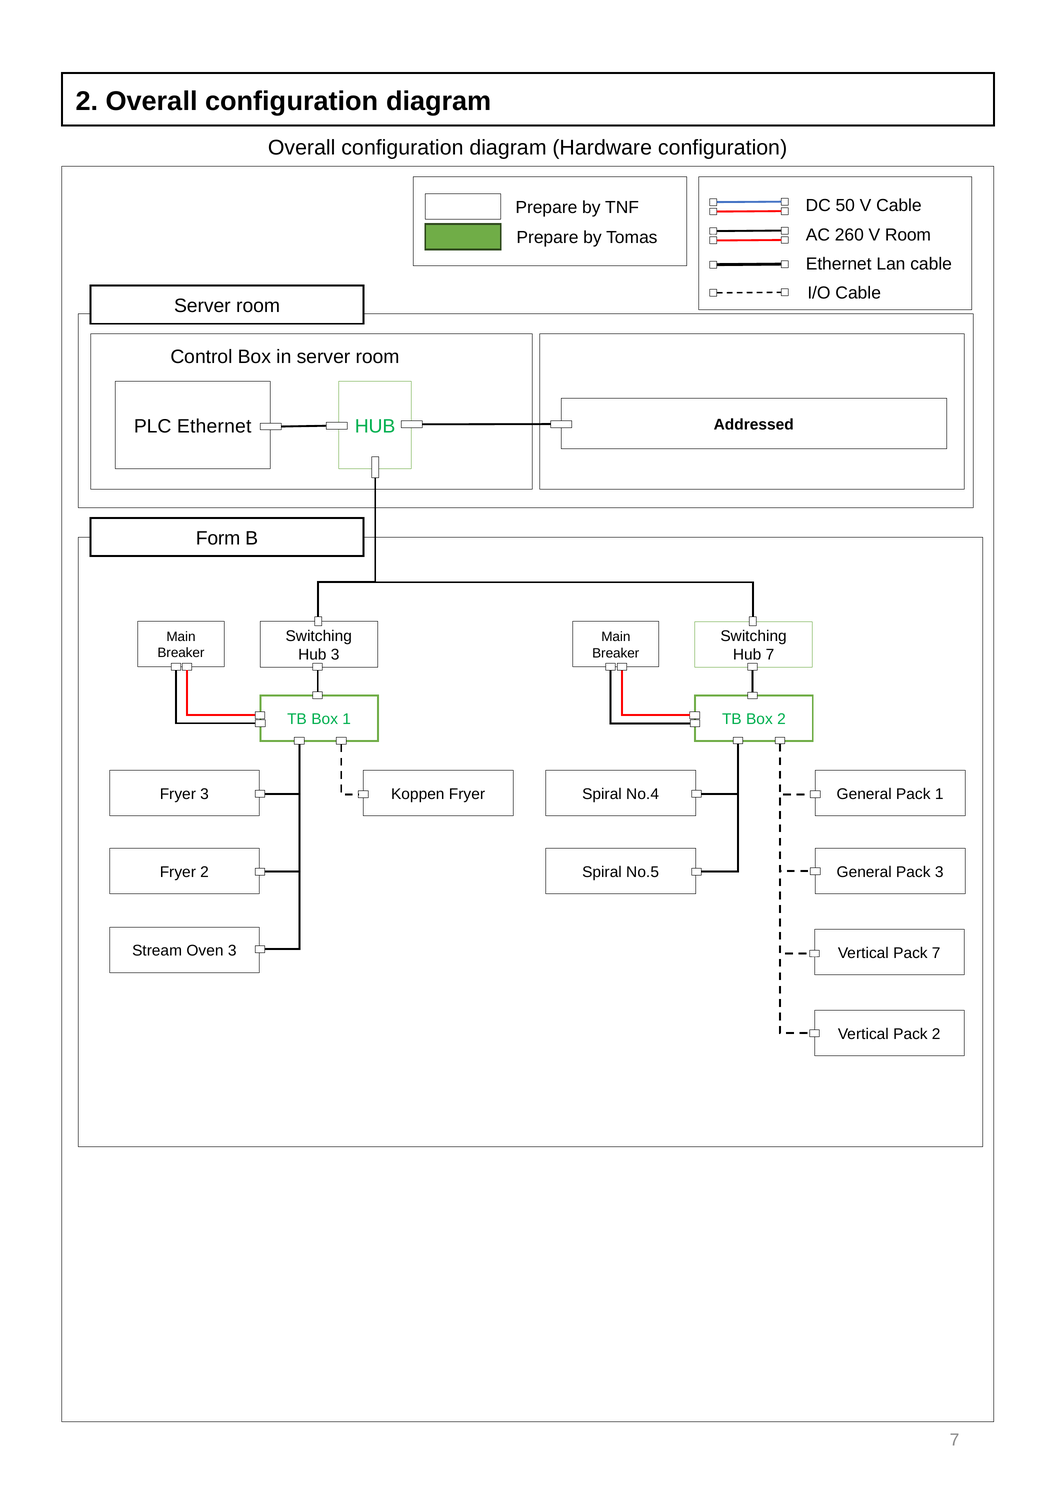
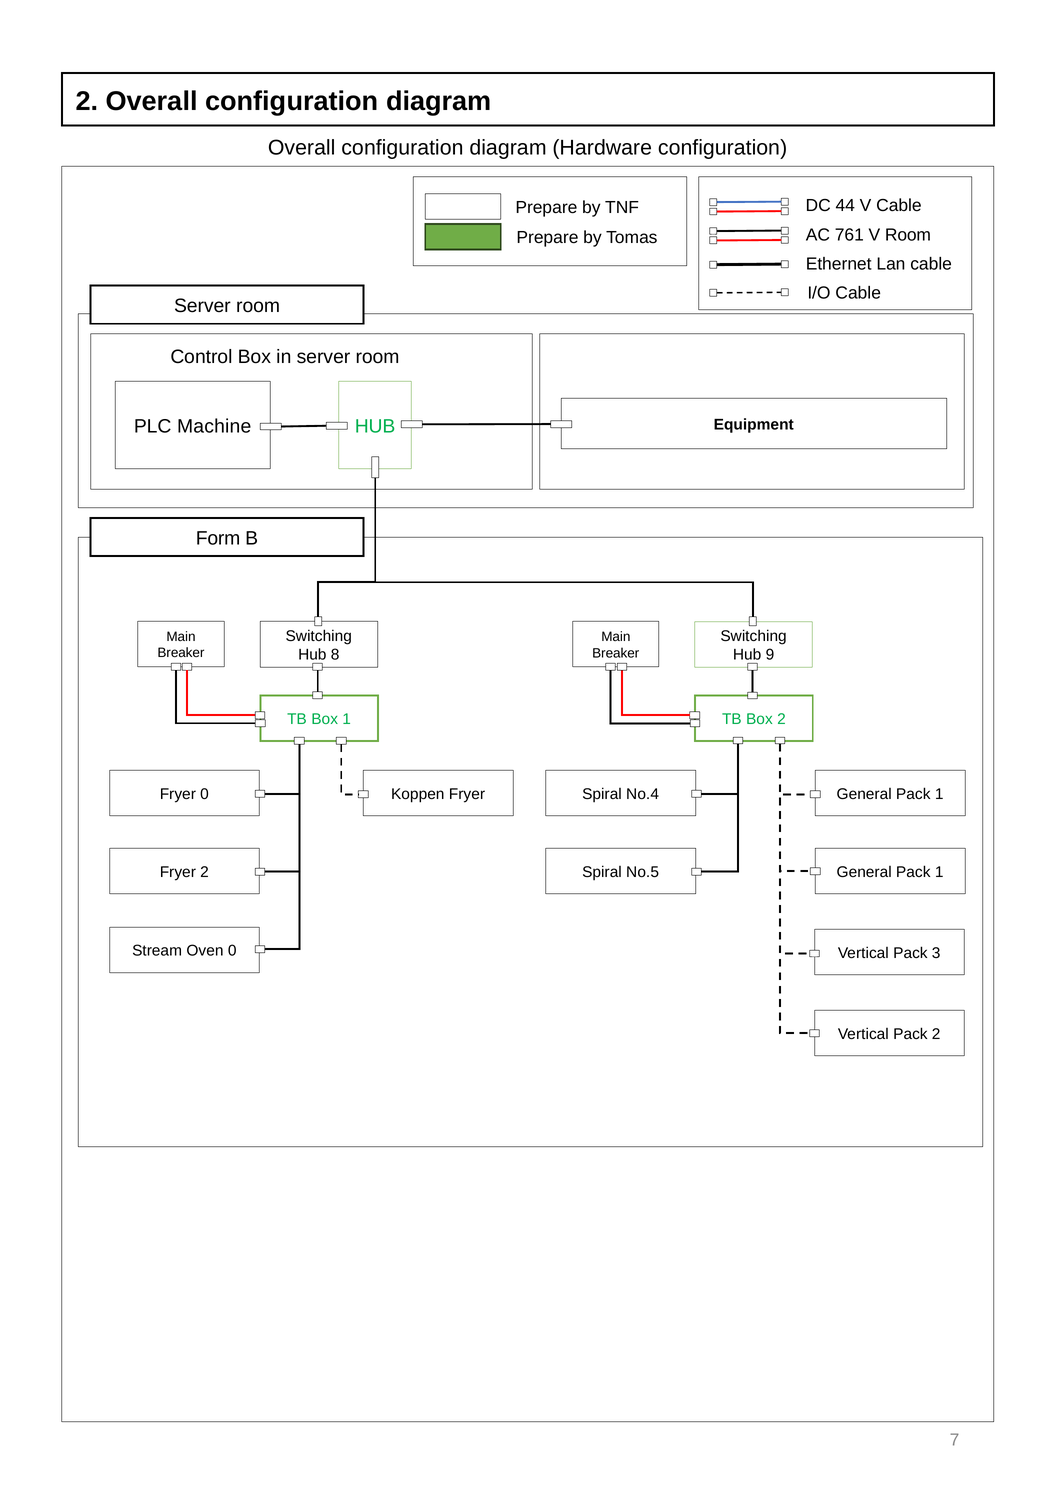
50: 50 -> 44 (845, 206)
260: 260 -> 761 (849, 235)
PLC Ethernet: Ethernet -> Machine (214, 427)
Addressed: Addressed -> Equipment (754, 425)
Hub 3: 3 -> 8 (335, 655)
Hub 7: 7 -> 9 (770, 655)
Fryer 3: 3 -> 0 (204, 794)
3: 3 -> 1 (939, 872)
Oven 3: 3 -> 0 (232, 951)
Pack 7: 7 -> 3 (936, 953)
